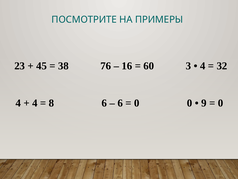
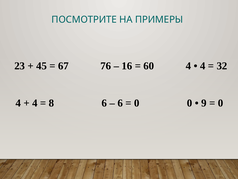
38: 38 -> 67 (63, 66)
60 3: 3 -> 4 (188, 66)
